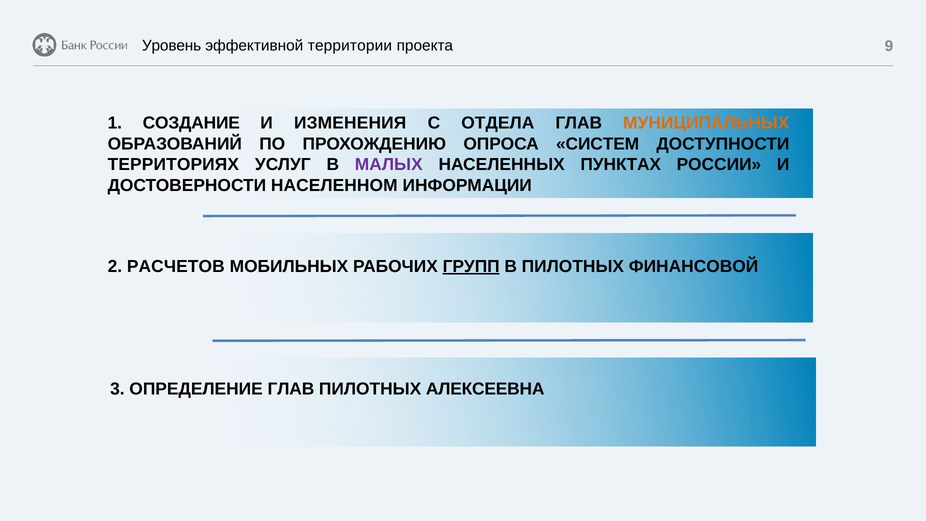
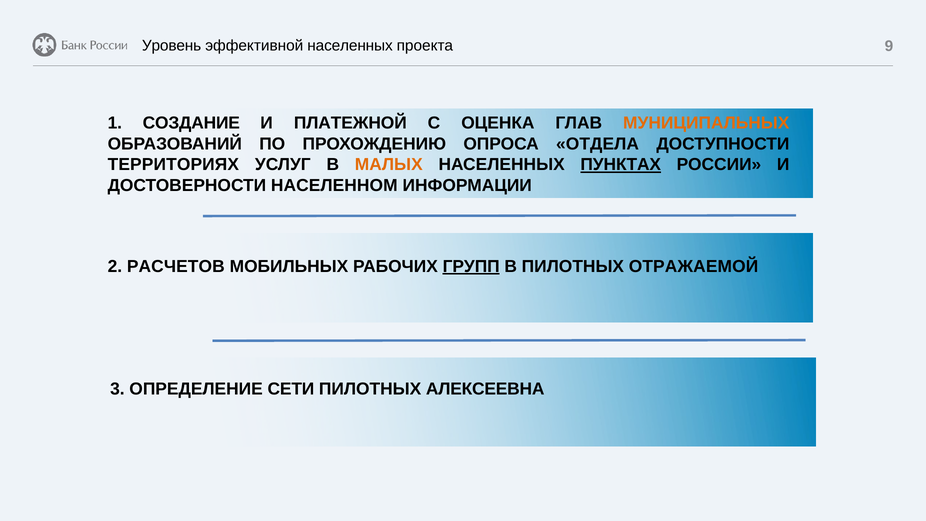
эффективной территории: территории -> населенных (350, 45)
ИЗМЕНЕНИЯ: ИЗМЕНЕНИЯ -> ПЛАТЕЖНОЙ (350, 123)
ОТДЕЛА: ОТДЕЛА -> ОЦЕНКА (498, 123)
СИСТЕМ: СИСТЕМ -> ОТДЕЛА (598, 144)
МАЛЫХ colour: purple -> orange (389, 165)
ПУНКТАХ underline: none -> present (621, 165)
ФИНАНСОВОЙ: ФИНАНСОВОЙ -> ОТРАЖАЕМОЙ (694, 266)
ОПРЕДЕЛЕНИЕ ГЛАВ: ГЛАВ -> СЕТИ (291, 389)
